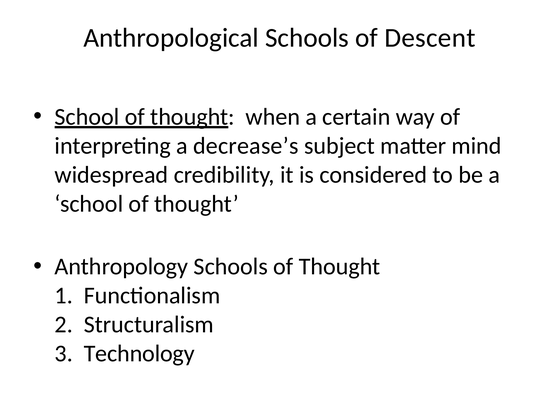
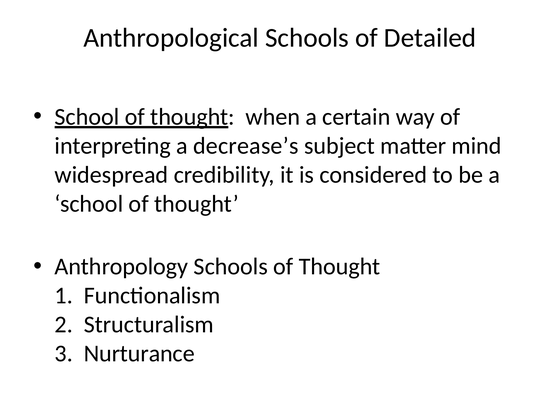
Descent: Descent -> Detailed (430, 38)
Technology: Technology -> Nurturance (139, 354)
